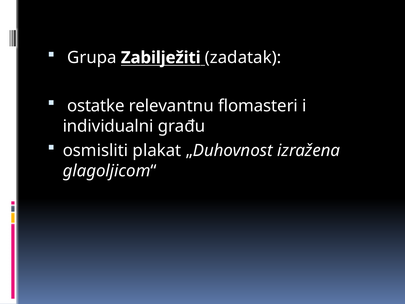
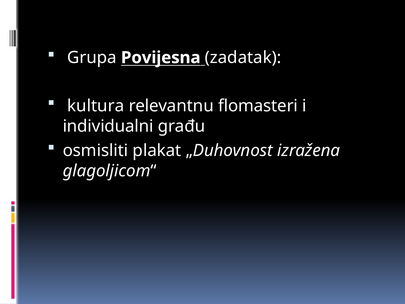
Zabilježiti: Zabilježiti -> Povijesna (161, 58)
ostatke: ostatke -> kultura (96, 106)
